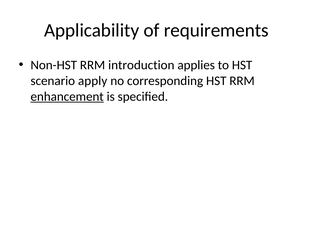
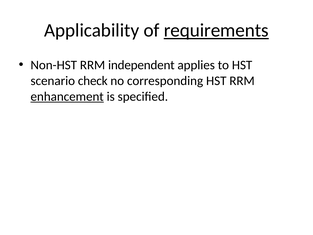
requirements underline: none -> present (216, 30)
introduction: introduction -> independent (141, 65)
apply: apply -> check (93, 81)
